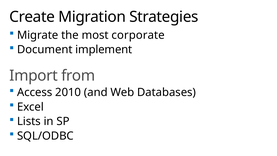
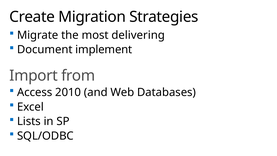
corporate: corporate -> delivering (138, 35)
